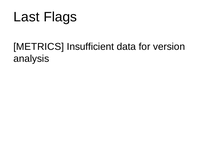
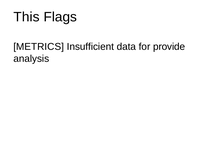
Last: Last -> This (27, 17)
version: version -> provide (169, 47)
